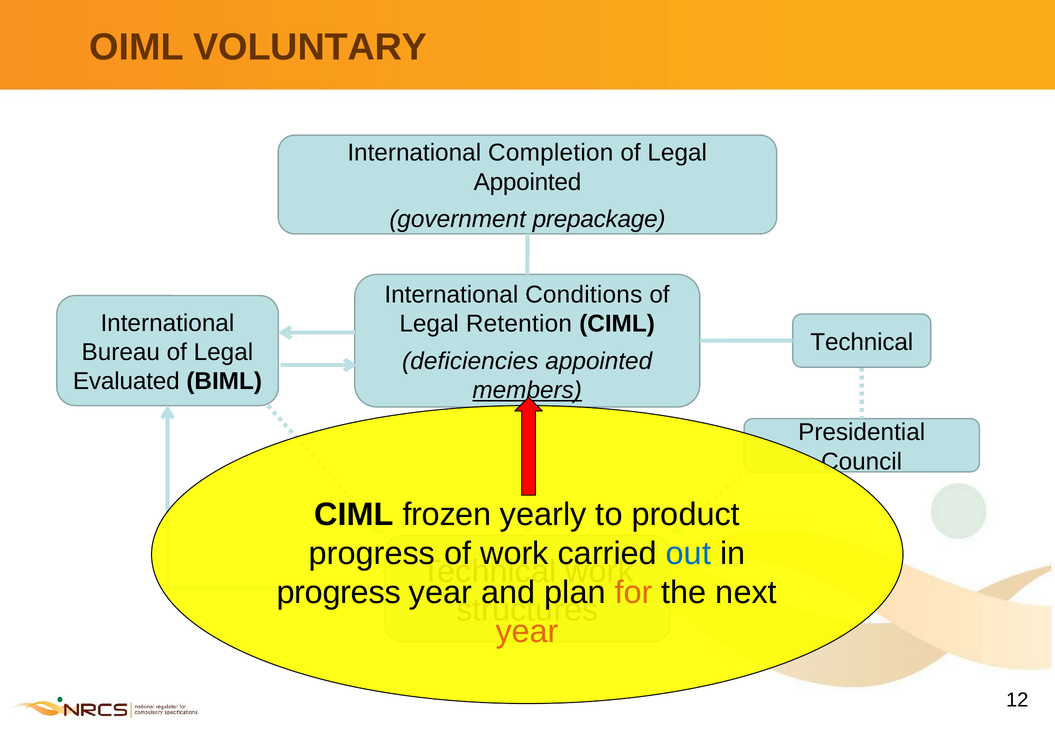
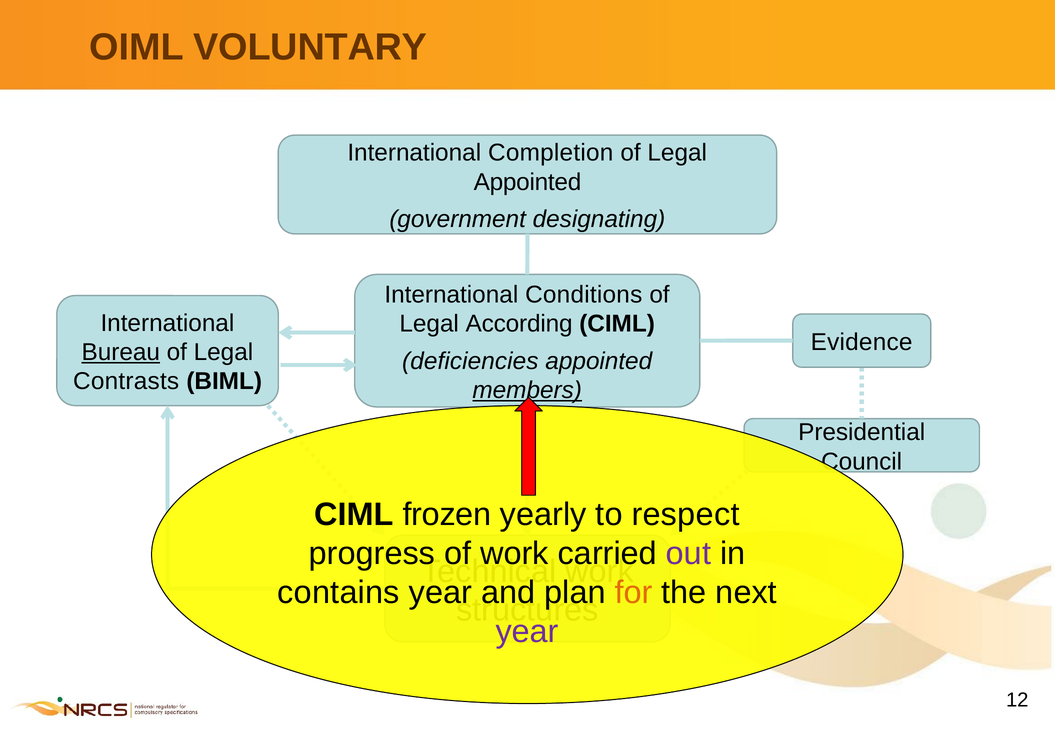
prepackage: prepackage -> designating (599, 220)
Retention: Retention -> According (519, 324)
Technical: Technical -> Evidence (862, 343)
Bureau underline: none -> present (121, 352)
Evaluated: Evaluated -> Contrasts (126, 382)
product: product -> respect (686, 515)
out colour: blue -> purple (688, 554)
progress: progress -> contains (339, 593)
year colour: orange -> purple (527, 632)
